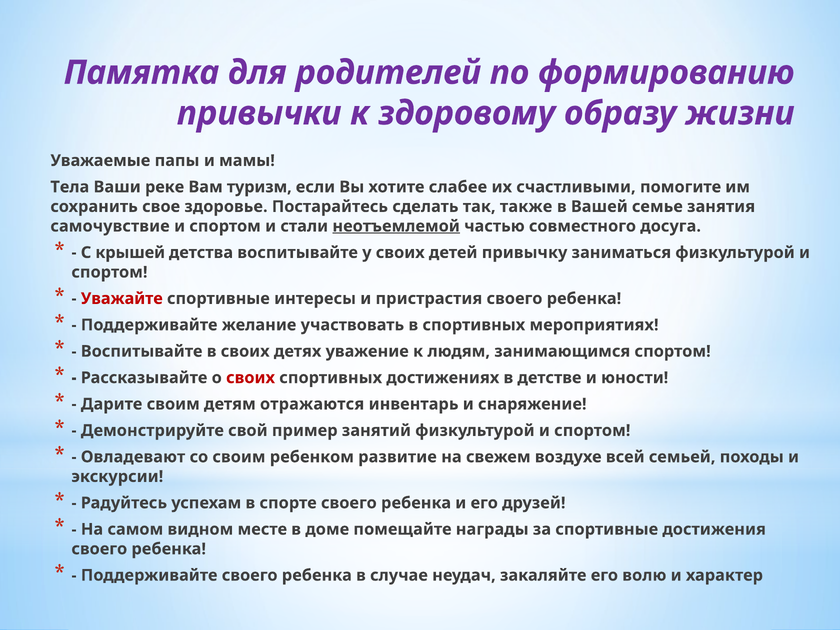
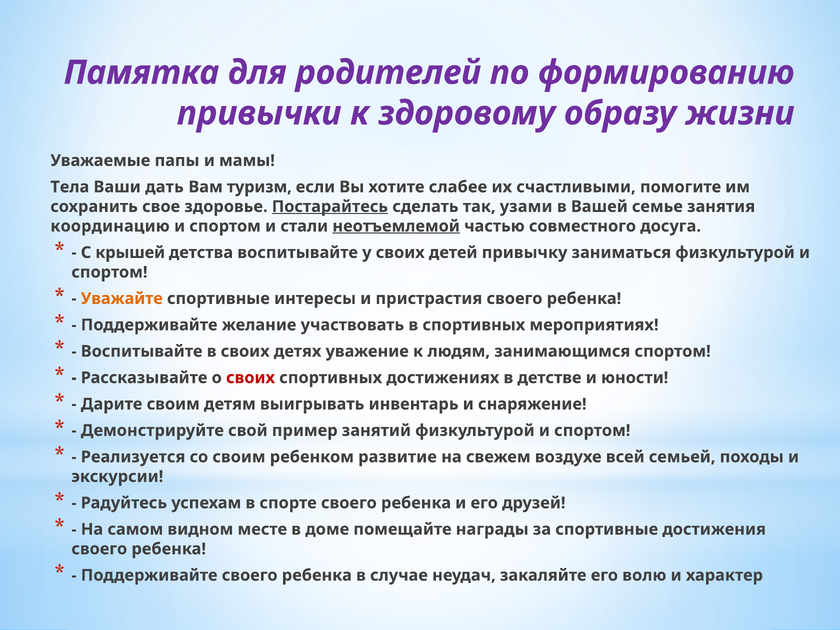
реке: реке -> дать (164, 187)
Постарайтесь underline: none -> present (330, 207)
также: также -> узами (526, 207)
самочувствие: самочувствие -> координацию (110, 226)
Уважайте colour: red -> orange (122, 299)
отражаются: отражаются -> выигрывать (312, 404)
Овладевают: Овладевают -> Реализуется (133, 457)
